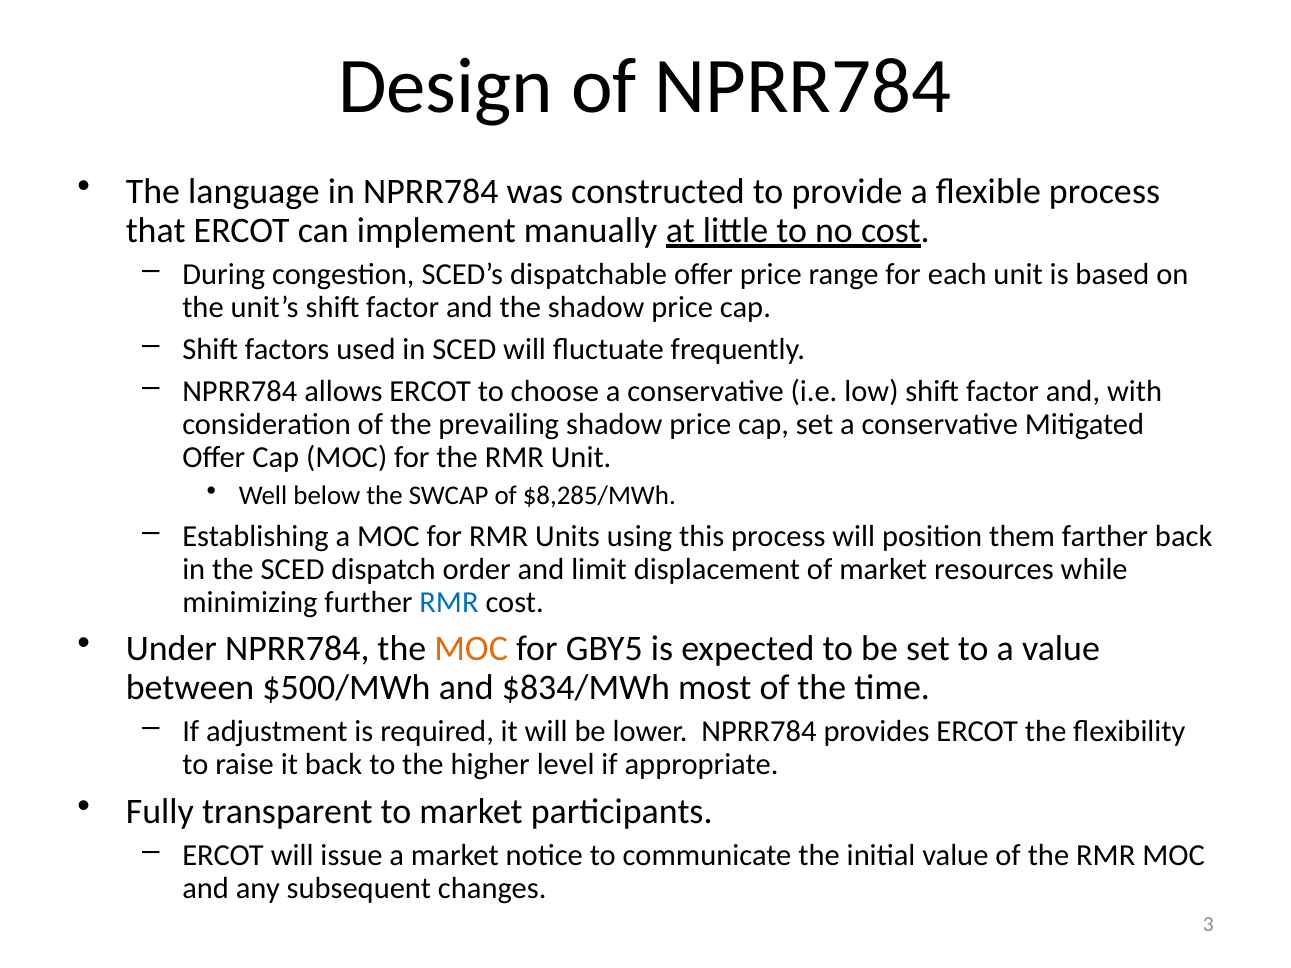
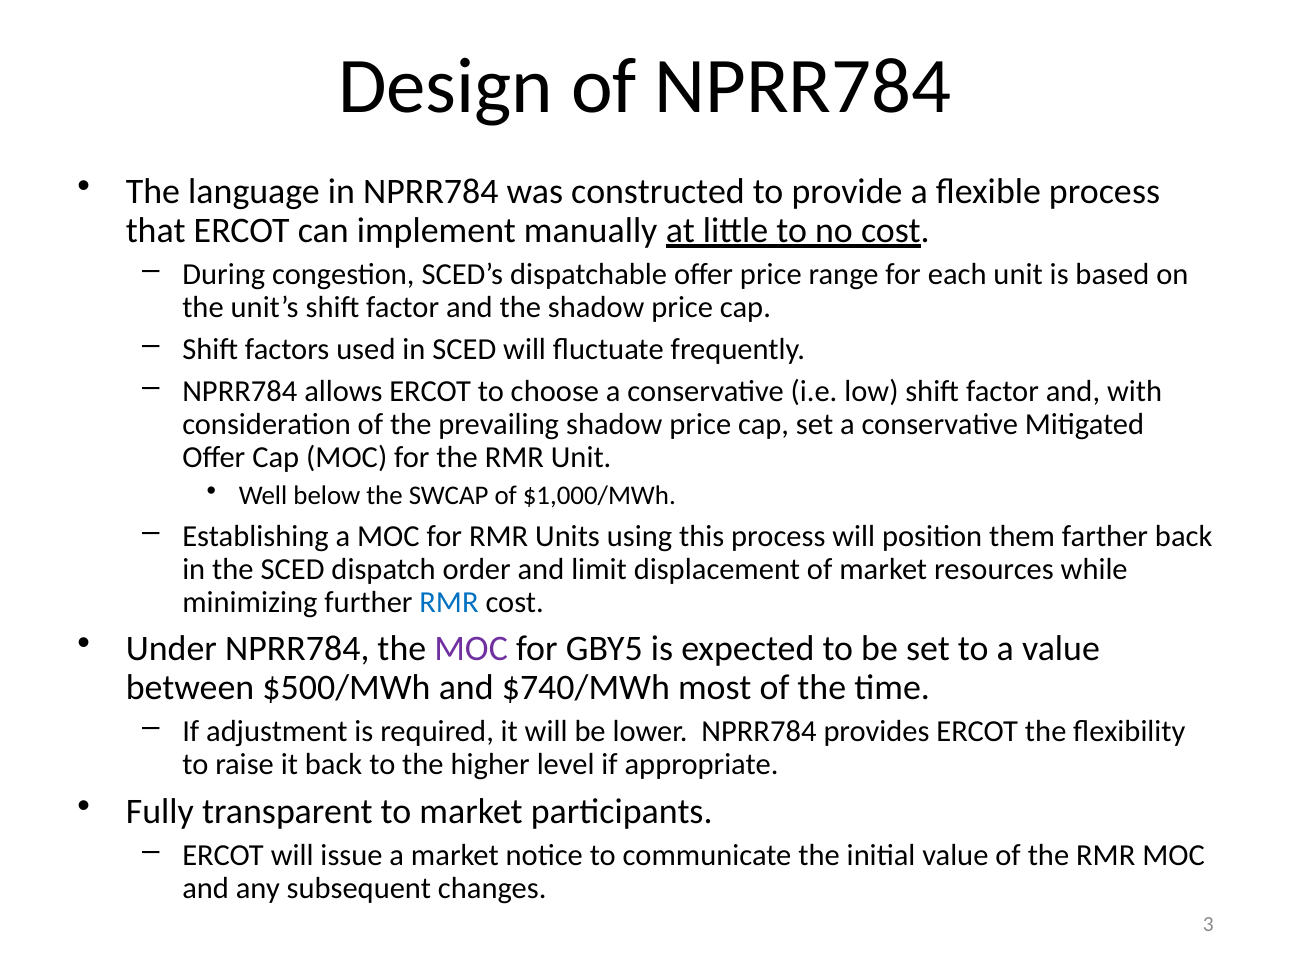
$8,285/MWh: $8,285/MWh -> $1,000/MWh (599, 496)
MOC colour: orange -> purple (471, 649)
$834/MWh: $834/MWh -> $740/MWh (586, 688)
